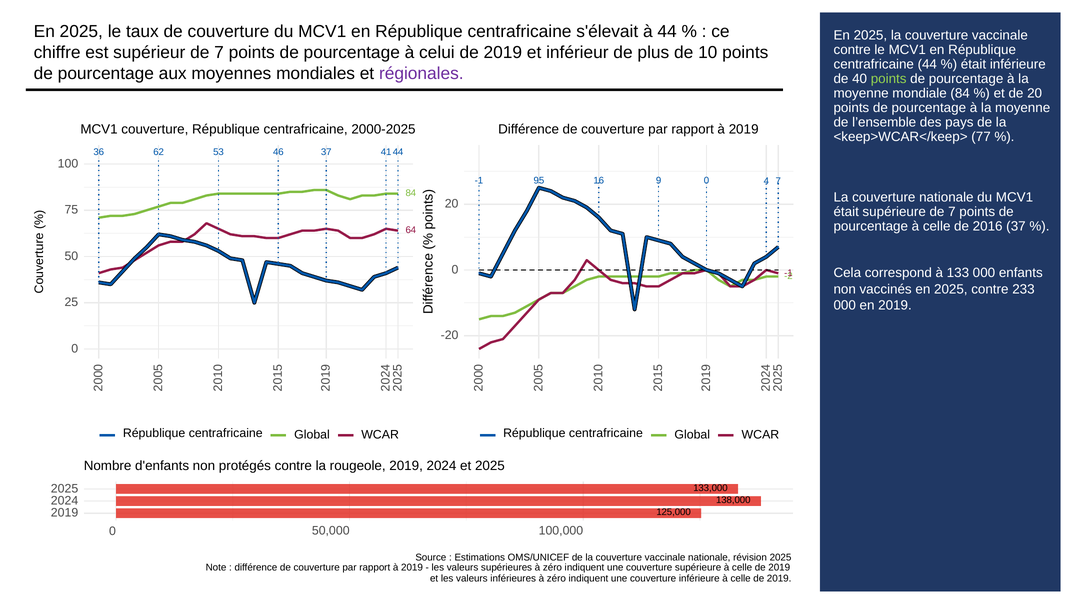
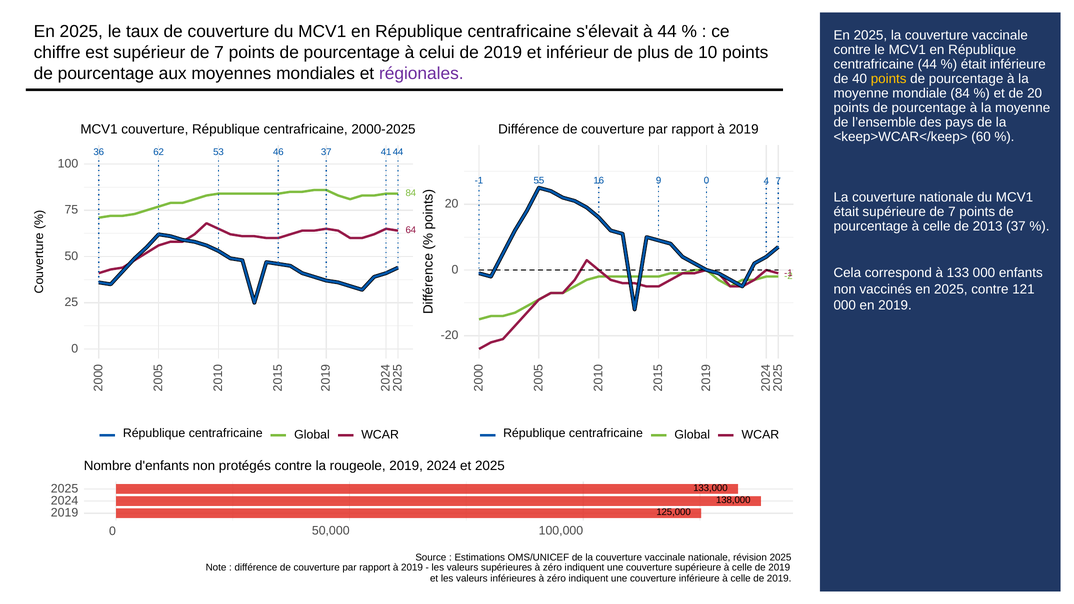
points colour: light green -> yellow (889, 79)
77: 77 -> 60 (981, 137)
95: 95 -> 55 (539, 181)
2016: 2016 -> 2013 (988, 226)
233: 233 -> 121 (1023, 289)
